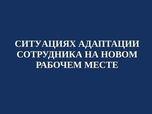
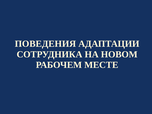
СИТУАЦИЯХ: СИТУАЦИЯХ -> ПОВЕДЕНИЯ (45, 44)
